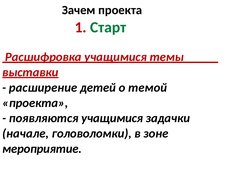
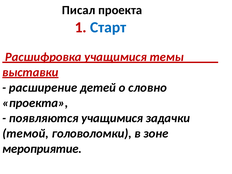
Зачем: Зачем -> Писал (79, 10)
Старт colour: green -> blue (108, 27)
темой: темой -> словно (148, 88)
начале: начале -> темой (26, 133)
